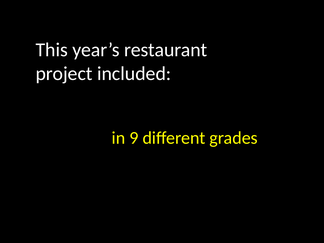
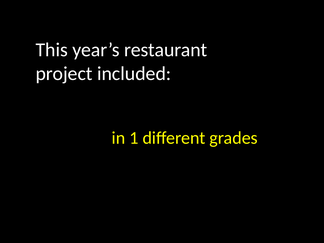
9: 9 -> 1 (134, 138)
